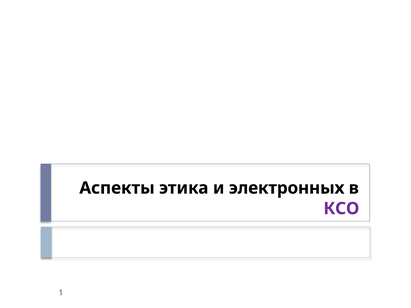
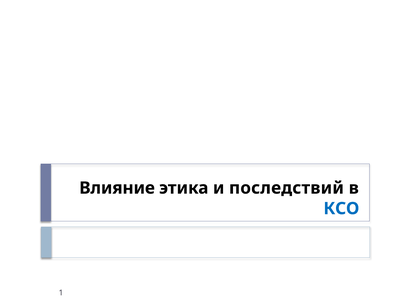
Аспекты: Аспекты -> Влияние (117, 188)
электронных: электронных -> последствий (286, 188)
КСО colour: purple -> blue (341, 209)
